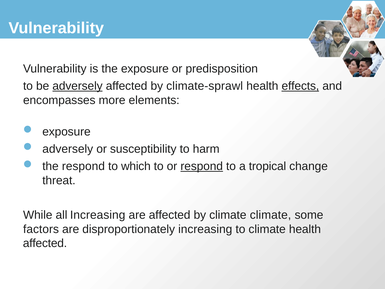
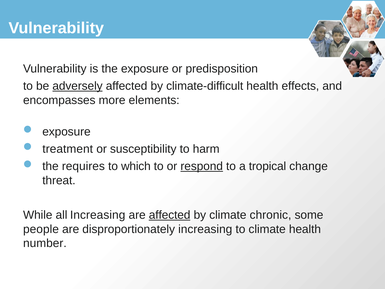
climate-sprawl: climate-sprawl -> climate-difficult (205, 86)
effects underline: present -> none (300, 86)
adversely: adversely -> treatment (68, 149)
the respond: respond -> requires (83, 166)
affected underline: none -> present (170, 215)
climate climate: climate -> chronic (271, 215)
factors: factors -> people (41, 229)
affected: affected -> number (45, 243)
